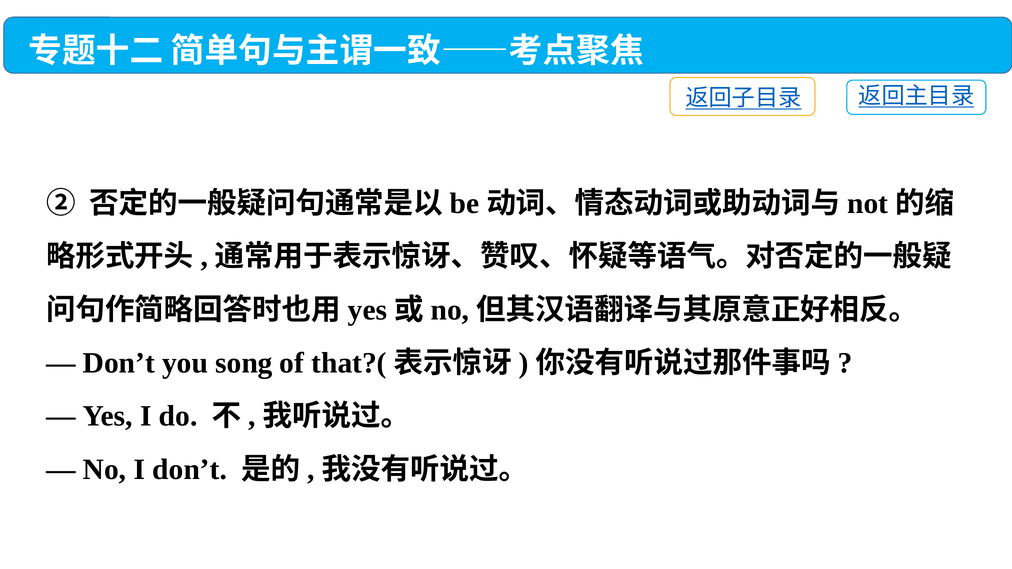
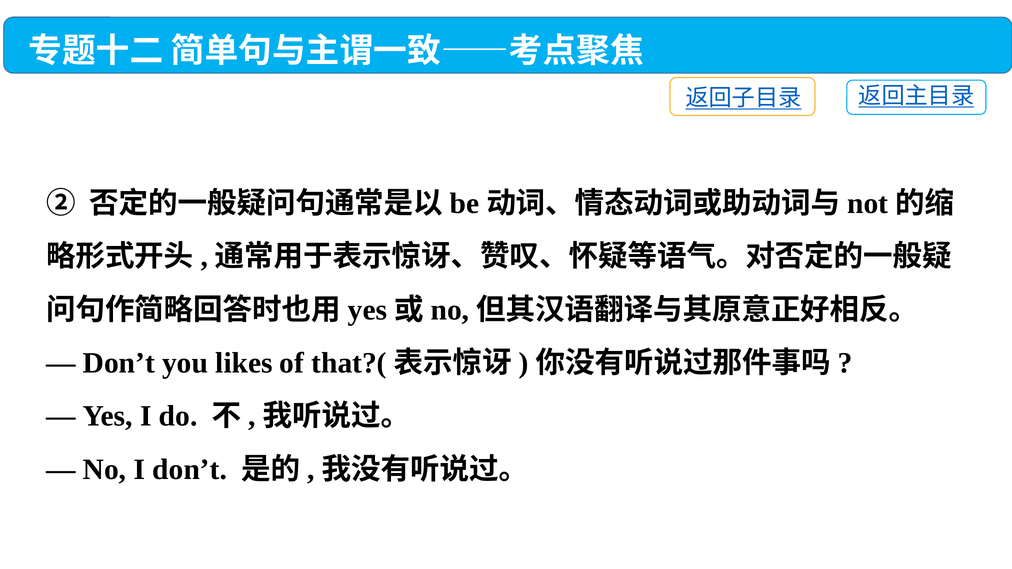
song: song -> likes (244, 363)
